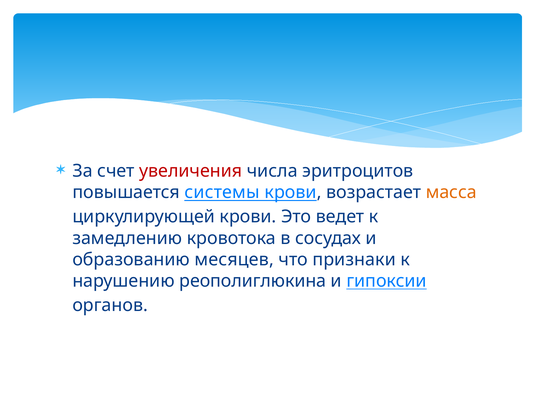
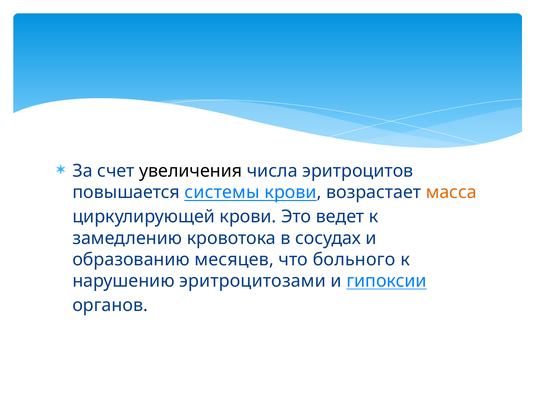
увеличения colour: red -> black (191, 171)
признаки: признаки -> больного (354, 260)
реополиглюкина: реополиглюкина -> эритроцитозами (253, 281)
